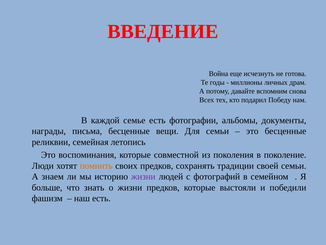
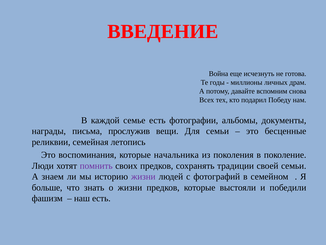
письма бесценные: бесценные -> прослужив (129, 131)
совместной: совместной -> начальника (176, 155)
помнить colour: orange -> purple (96, 165)
